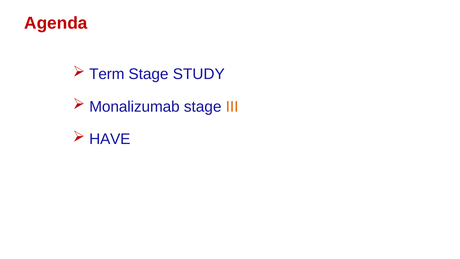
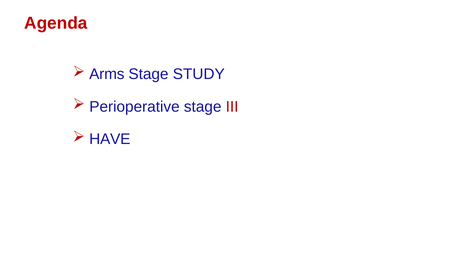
Term: Term -> Arms (107, 74)
Monalizumab: Monalizumab -> Perioperative (134, 107)
III colour: orange -> red (232, 107)
